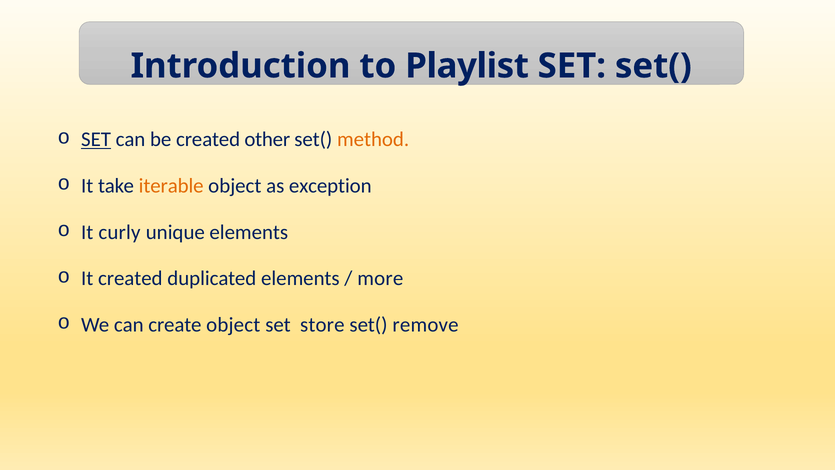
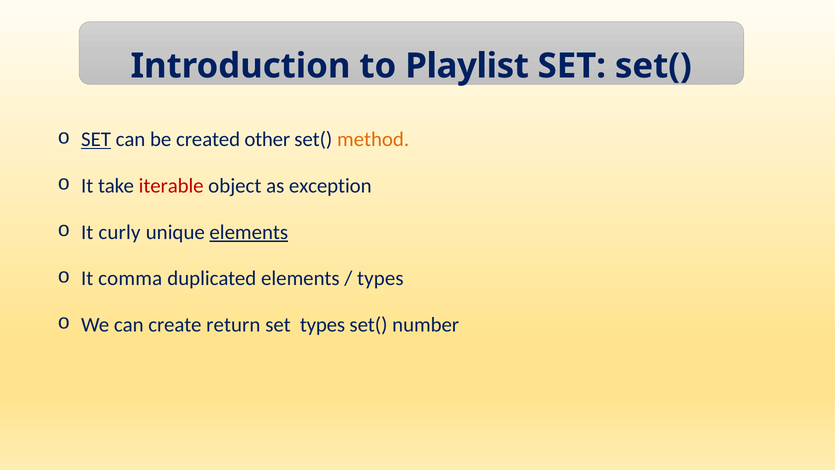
iterable colour: orange -> red (171, 186)
elements underline: none -> present (249, 232)
It created: created -> comma (130, 278)
more: more -> types (380, 278)
create object: object -> return (233, 325)
set store: store -> types (323, 325)
remove: remove -> number (426, 325)
